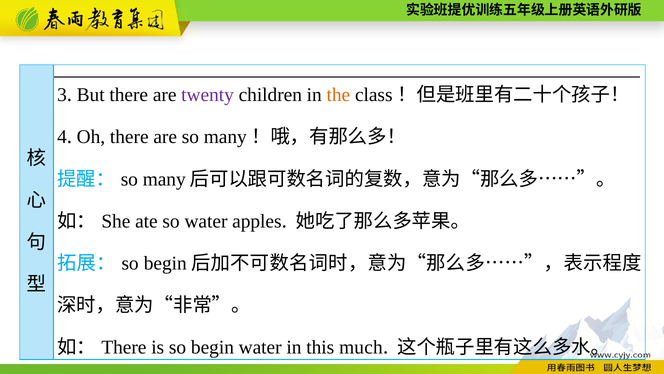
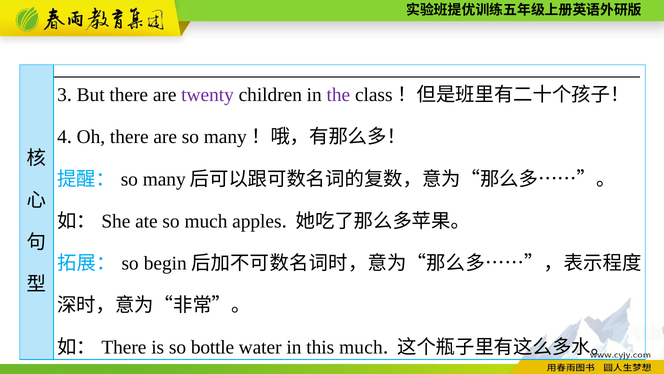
the colour: orange -> purple (338, 95)
so water: water -> much (206, 221)
is so begin: begin -> bottle (213, 347)
